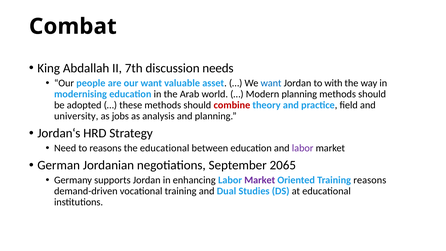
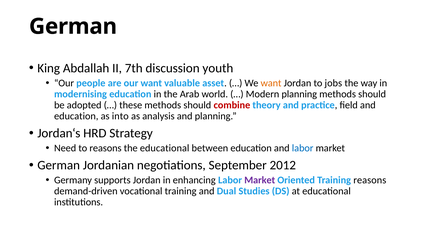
Combat: Combat -> German (73, 26)
needs: needs -> youth (218, 68)
want colour: blue -> orange (271, 83)
with: with -> jobs (333, 83)
university: university -> education (76, 116)
jobs: jobs -> into (120, 116)
labor colour: purple -> blue (303, 148)
2065: 2065 -> 2012 (283, 165)
